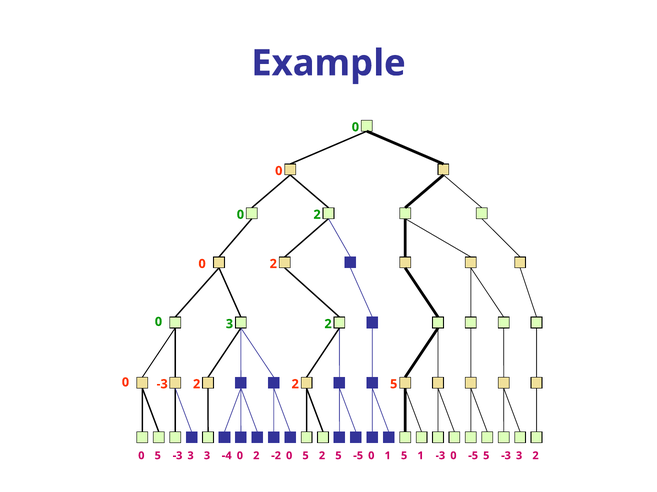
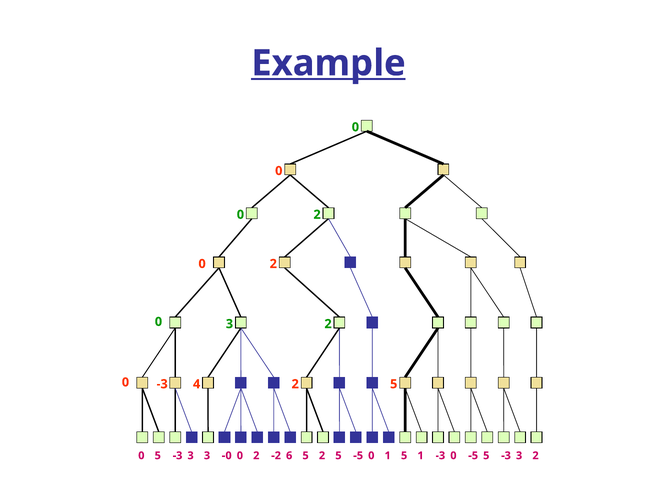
Example underline: none -> present (328, 63)
0 -3 2: 2 -> 4 (197, 385)
-4: -4 -> -0 (227, 456)
-2 0: 0 -> 6 (289, 456)
